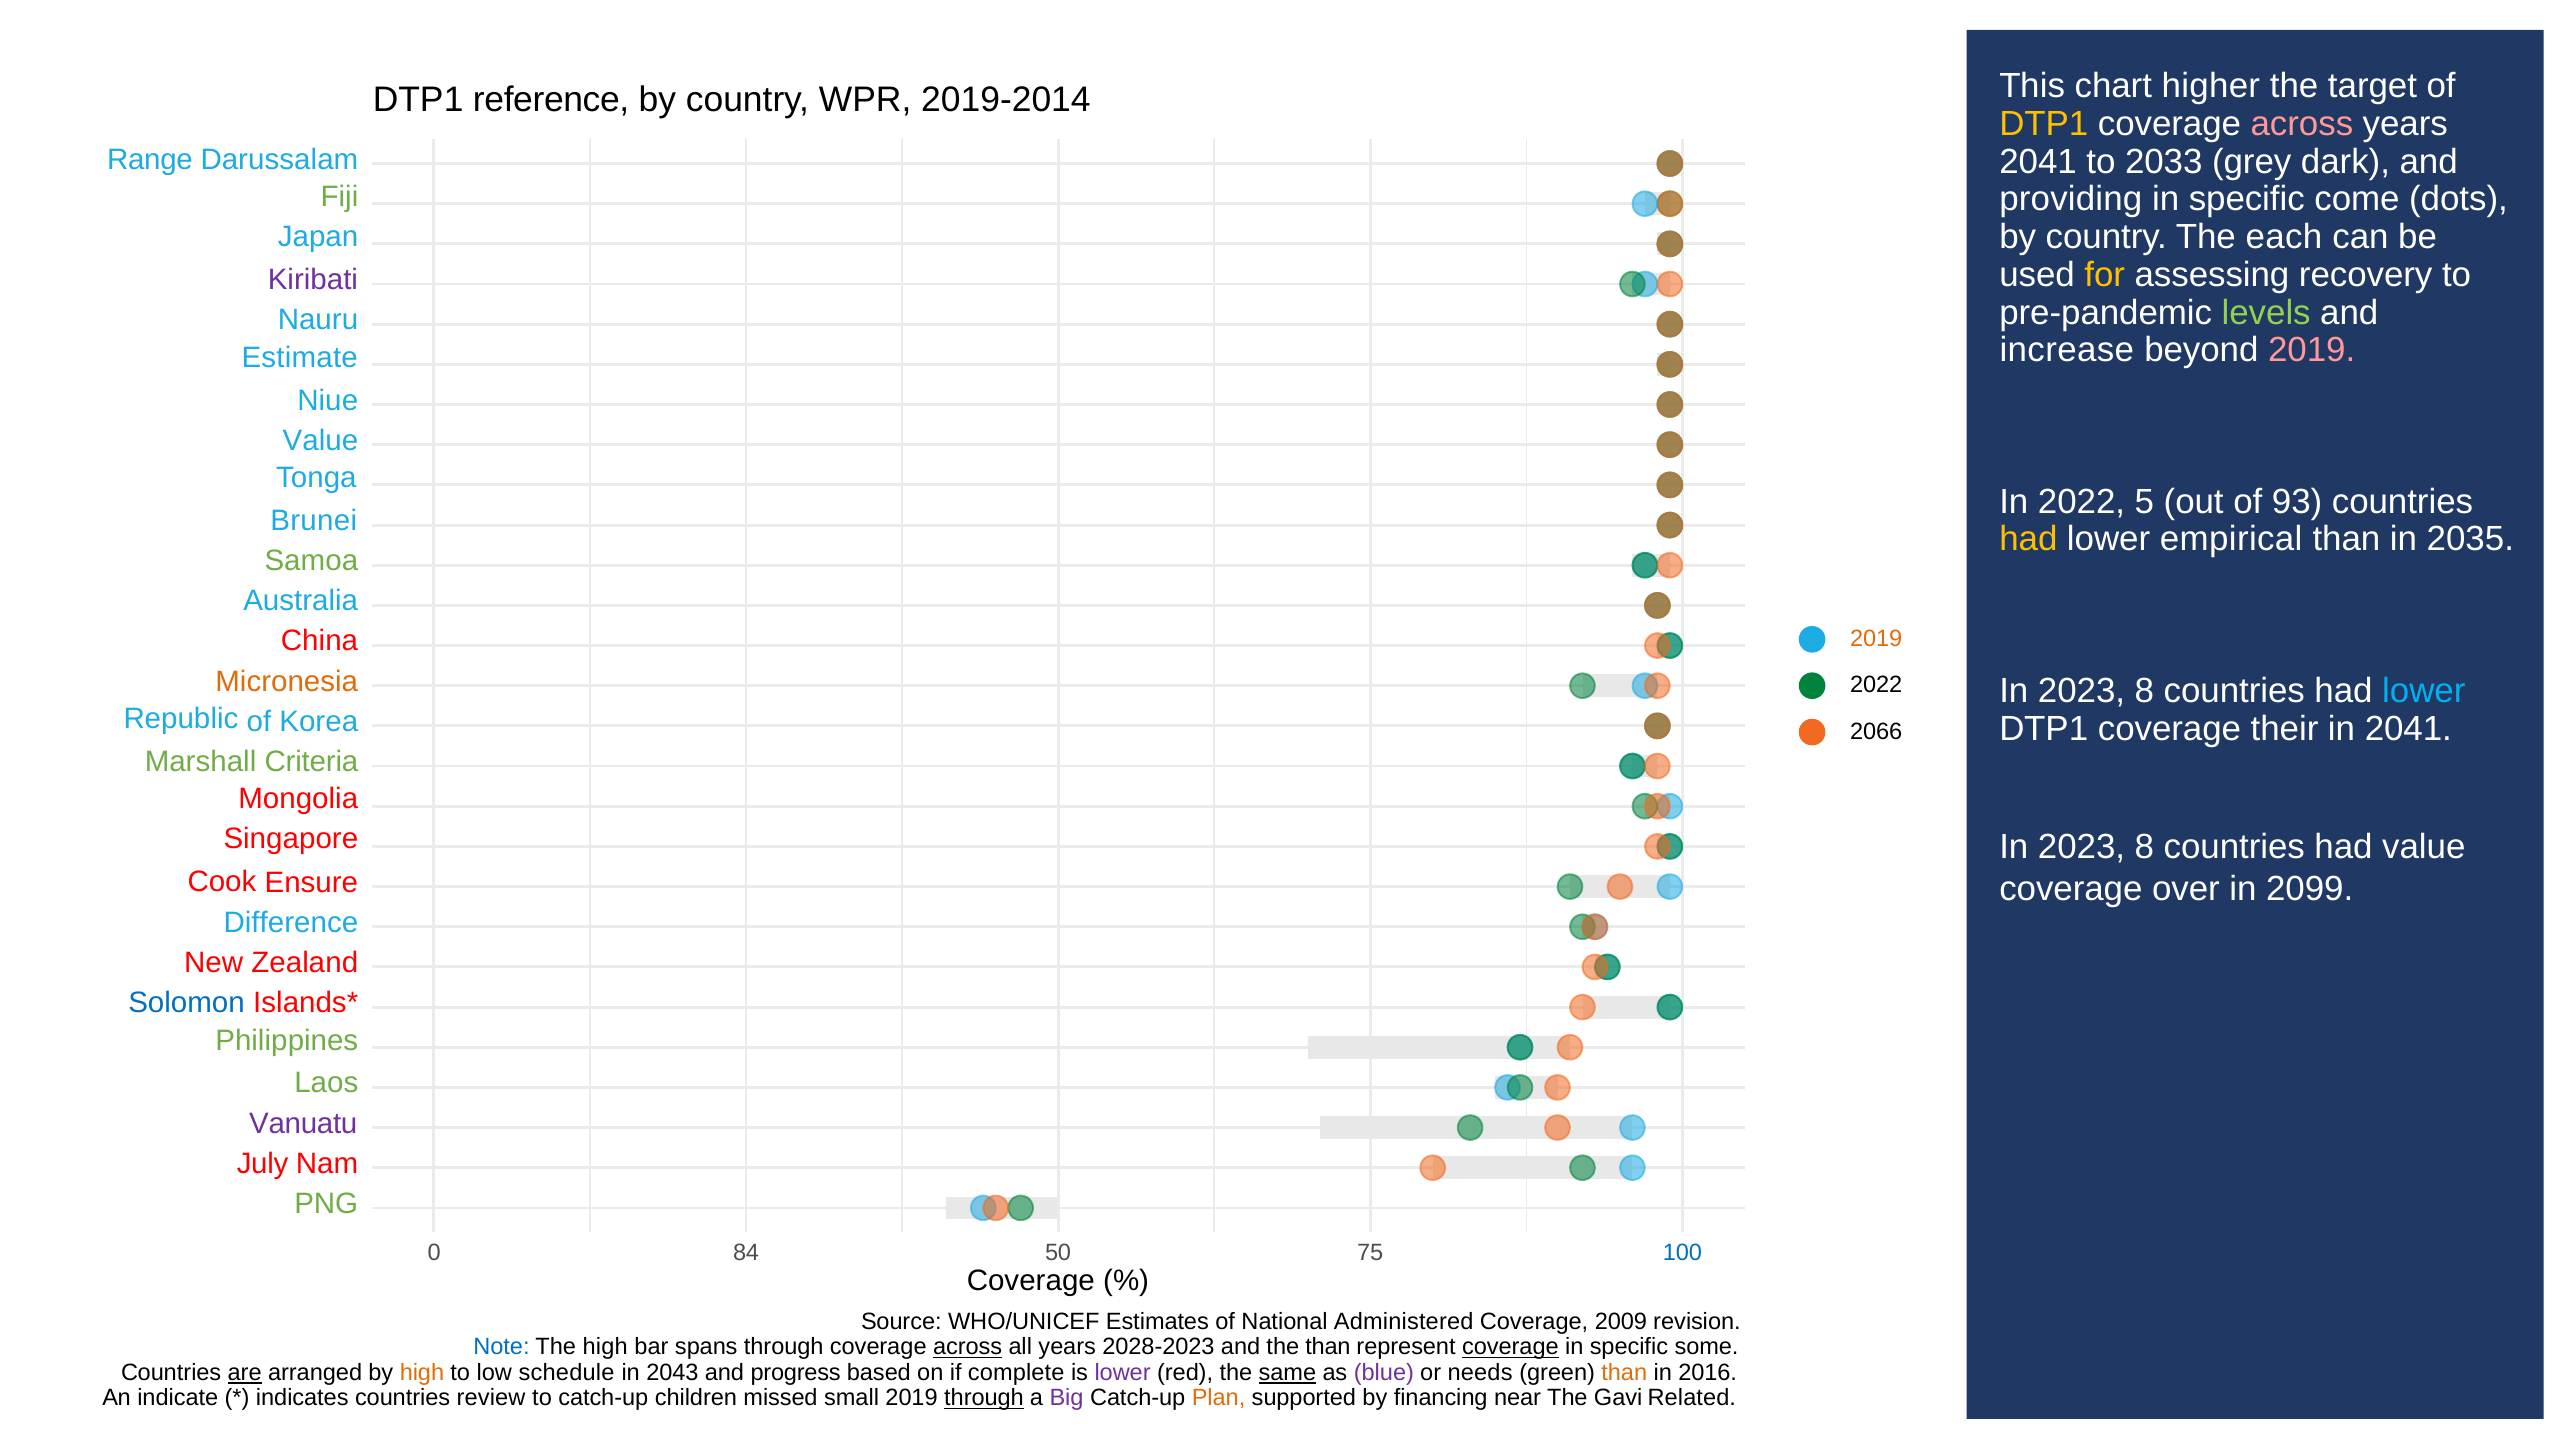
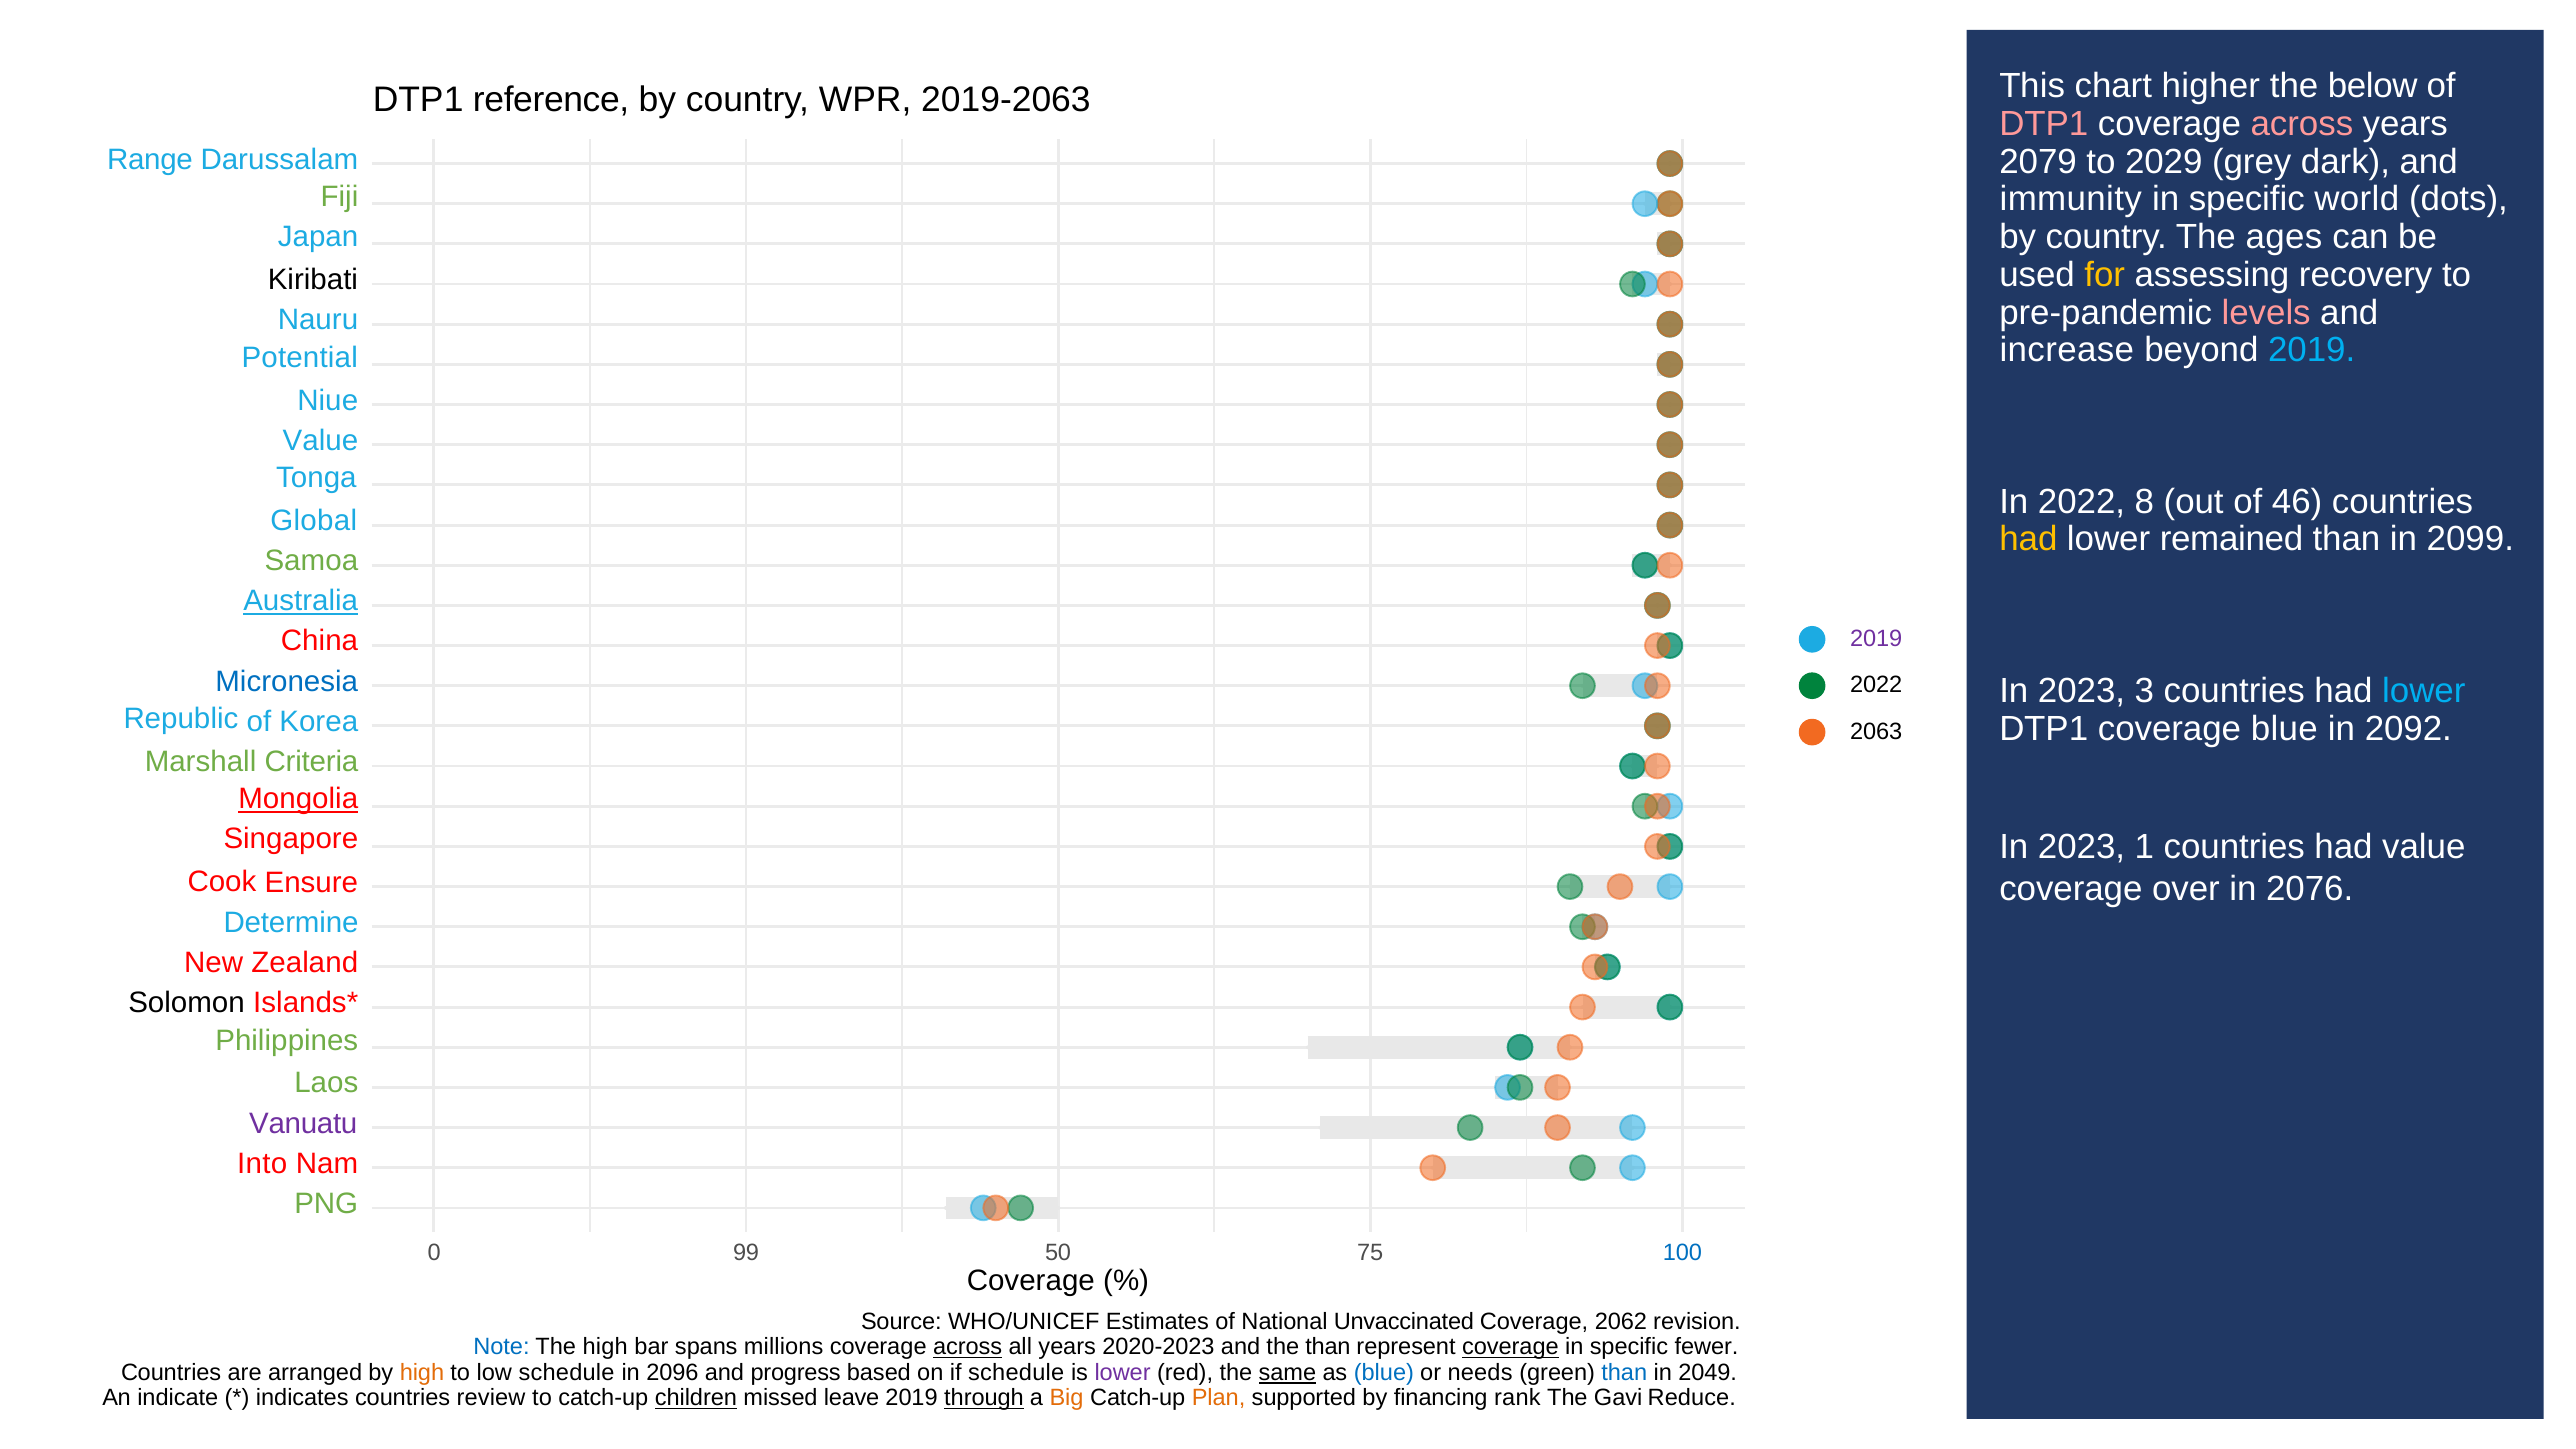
target: target -> below (2373, 86)
2019-2014: 2019-2014 -> 2019-2063 (1006, 100)
DTP1 colour: yellow -> pink (2044, 124)
2041: 2041 -> 2079 (2038, 162)
2033: 2033 -> 2029 (2164, 162)
providing: providing -> immunity (2071, 199)
come: come -> world (2357, 199)
each: each -> ages (2284, 237)
Kiribati colour: purple -> black (313, 280)
levels colour: light green -> pink (2266, 313)
2019 colour: pink -> light blue (2312, 350)
Estimate: Estimate -> Potential (300, 357)
5: 5 -> 8 (2144, 502)
93: 93 -> 46 (2297, 502)
Brunei: Brunei -> Global (314, 521)
empirical: empirical -> remained (2232, 539)
2035: 2035 -> 2099 (2470, 539)
Australia underline: none -> present (301, 601)
2019 colour: orange -> purple (1876, 639)
Micronesia colour: orange -> blue (287, 682)
8: 8 -> 3 (2144, 691)
coverage their: their -> blue (2284, 729)
in 2041: 2041 -> 2092 (2408, 729)
2066: 2066 -> 2063 (1876, 731)
Mongolia underline: none -> present (298, 799)
8: 8 -> 1 (2144, 847)
2099: 2099 -> 2076 (2310, 889)
Difference: Difference -> Determine (291, 922)
Solomon colour: blue -> black (187, 1003)
July: July -> Into (262, 1164)
84: 84 -> 99 (746, 1253)
Administered: Administered -> Unvaccinated (1404, 1322)
2009: 2009 -> 2062 (1621, 1322)
spans through: through -> millions (784, 1347)
2028-2023: 2028-2023 -> 2020-2023 (1158, 1347)
some: some -> fewer (1707, 1347)
are underline: present -> none (245, 1373)
2043: 2043 -> 2096 (672, 1373)
if complete: complete -> schedule (1016, 1373)
blue colour: purple -> blue (1384, 1373)
than colour: orange -> blue (1624, 1373)
2016: 2016 -> 2049 (1708, 1373)
children underline: none -> present (696, 1398)
small: small -> leave (852, 1398)
Big colour: purple -> orange (1067, 1398)
near: near -> rank (1517, 1398)
Related: Related -> Reduce (1692, 1398)
